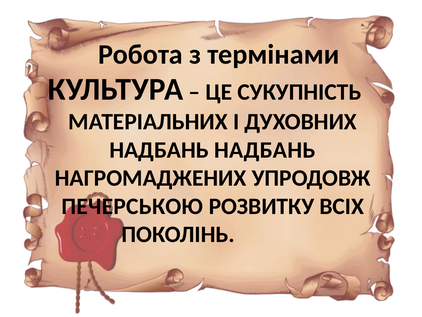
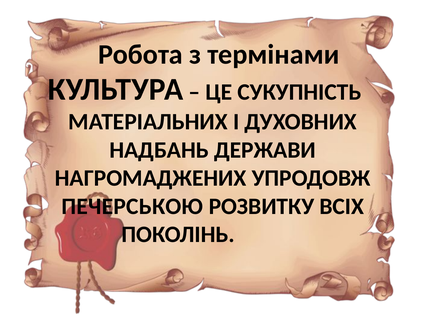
НАДБАНЬ НАДБАНЬ: НАДБАНЬ -> ДЕРЖАВИ (265, 150)
